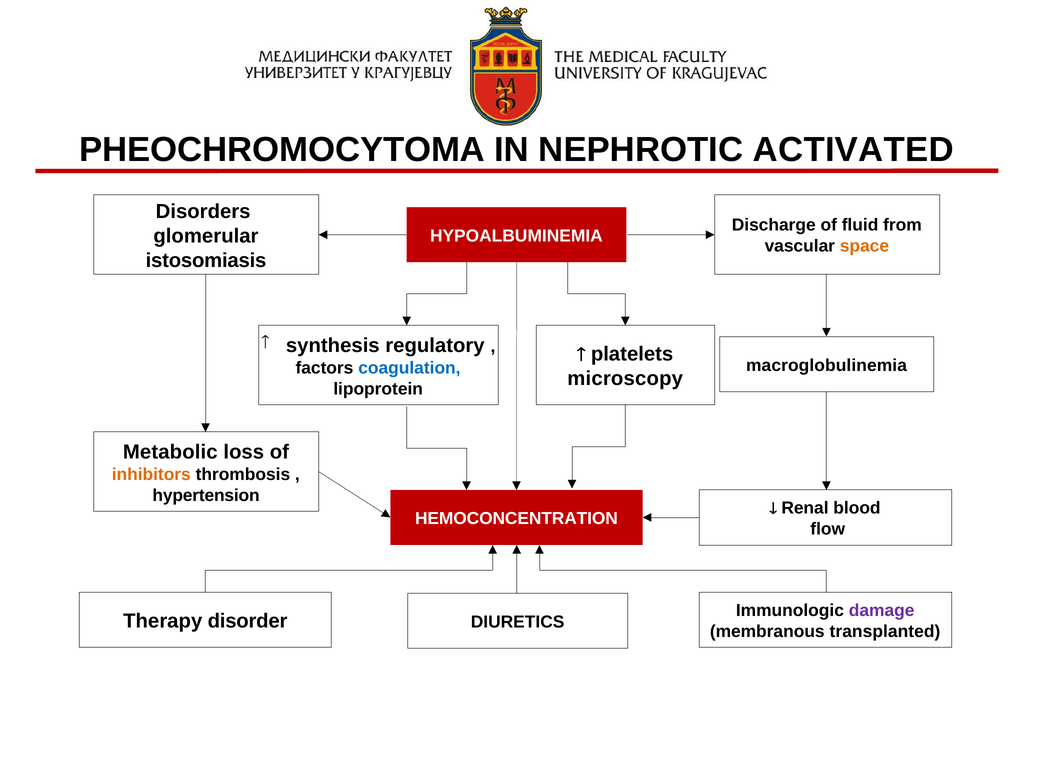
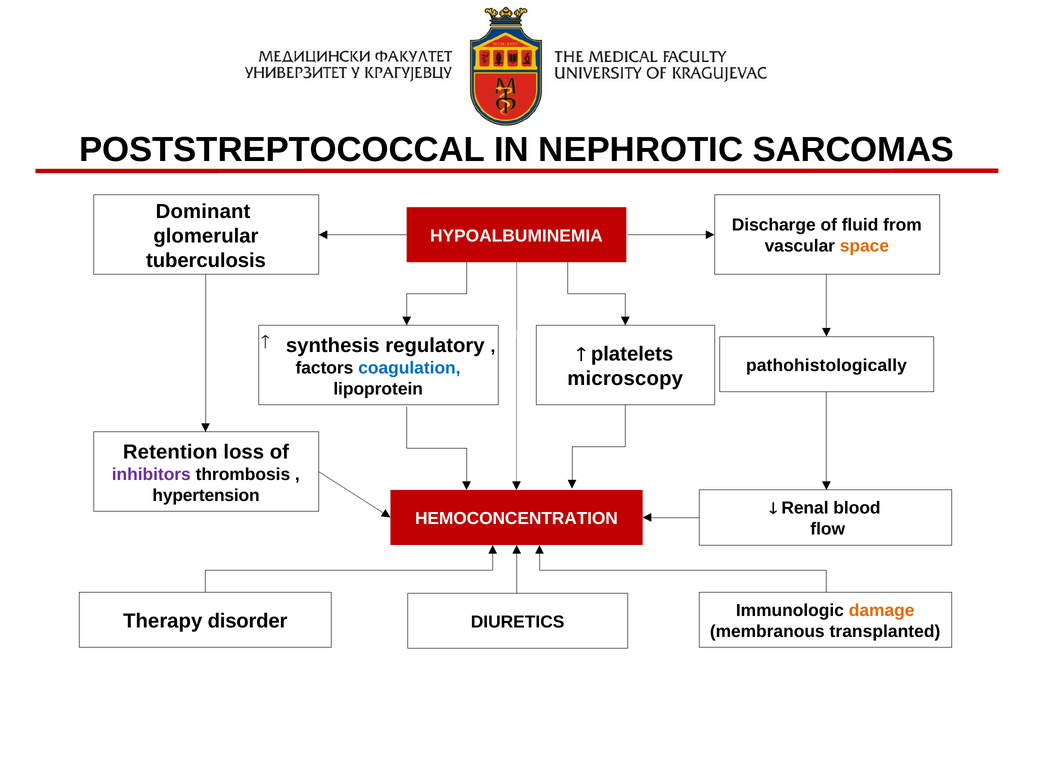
PHEOCHROMOCYTOMA: PHEOCHROMOCYTOMA -> POSTSTREPTOCOCCAL (282, 150)
ACTIVATED: ACTIVATED -> SARCOMAS (854, 150)
Disorders: Disorders -> Dominant (203, 212)
istosomiasis: istosomiasis -> tuberculosis (206, 260)
macroglobulinemia: macroglobulinemia -> pathohistologically (826, 365)
Metabolic: Metabolic -> Retention (170, 452)
inhibitors colour: orange -> purple (151, 475)
damage colour: purple -> orange (882, 610)
